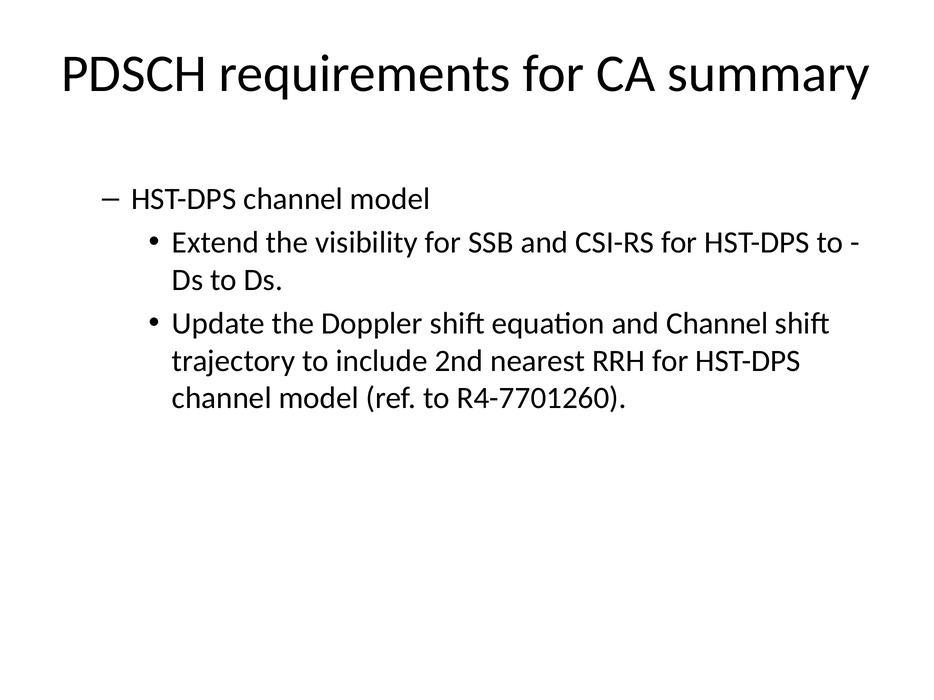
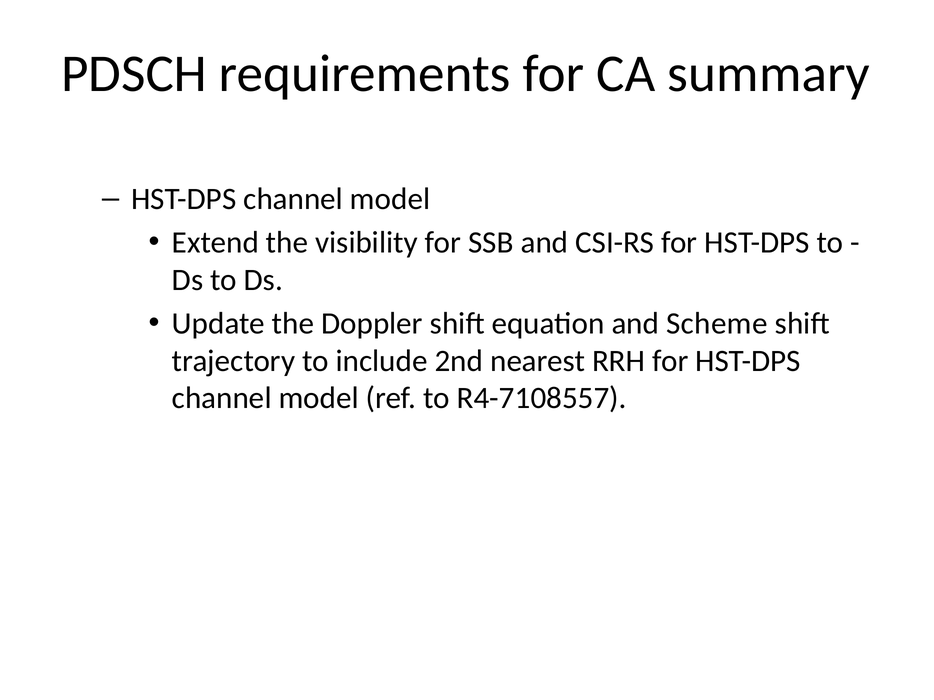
and Channel: Channel -> Scheme (717, 324)
R4-7701260: R4-7701260 -> R4-7108557 (542, 398)
